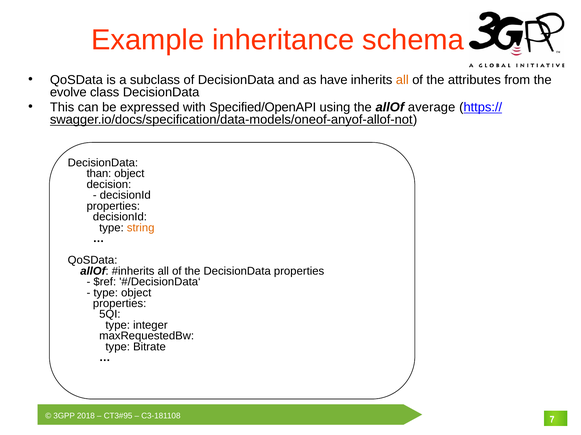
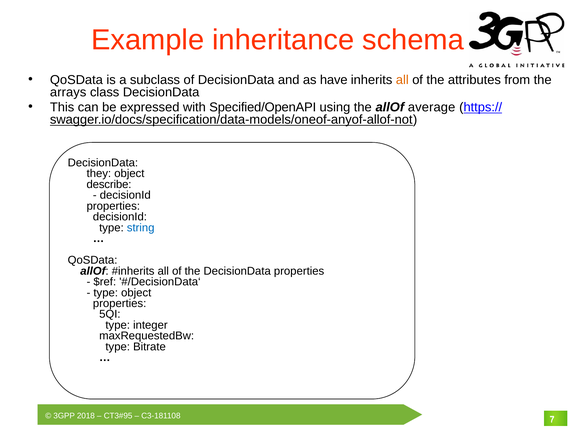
evolve: evolve -> arrays (68, 92)
than: than -> they (99, 174)
decision: decision -> describe (109, 185)
string colour: orange -> blue (141, 228)
